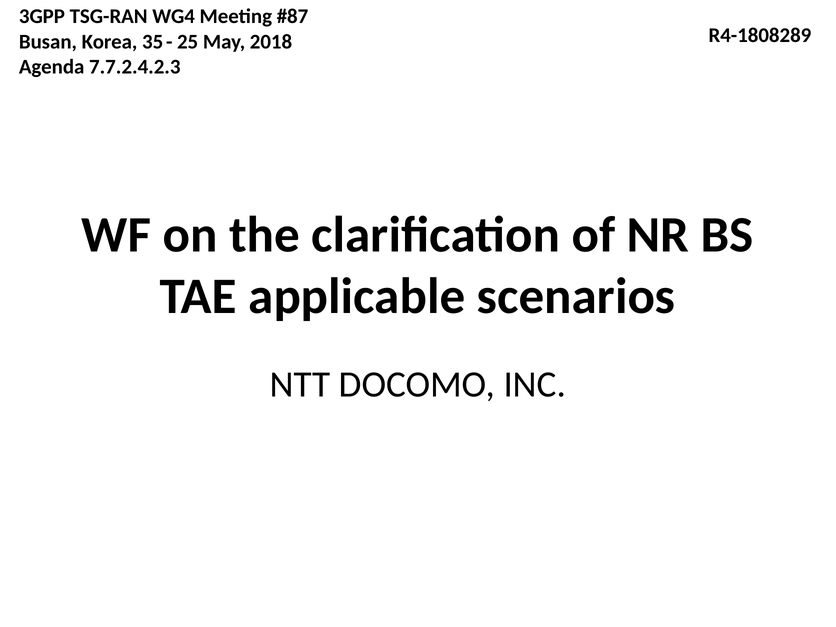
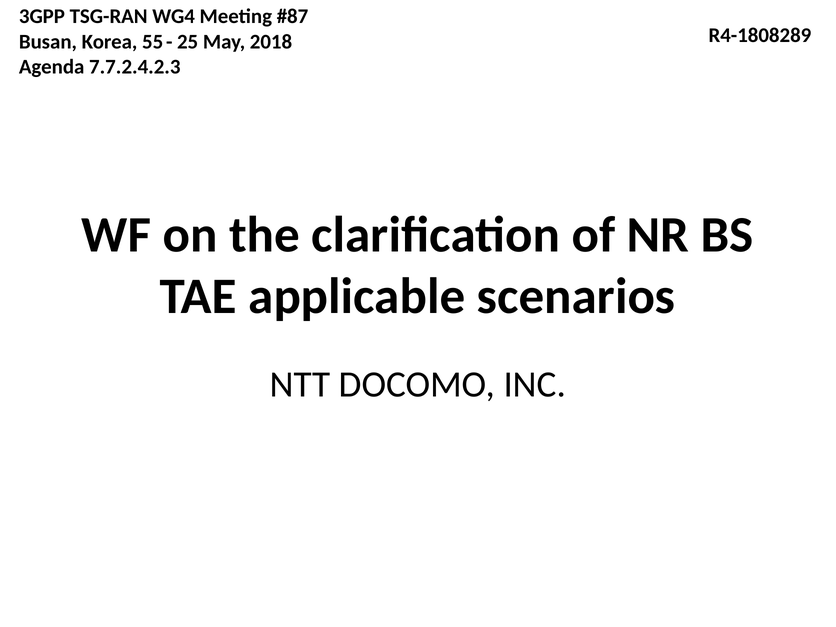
35: 35 -> 55 (153, 42)
